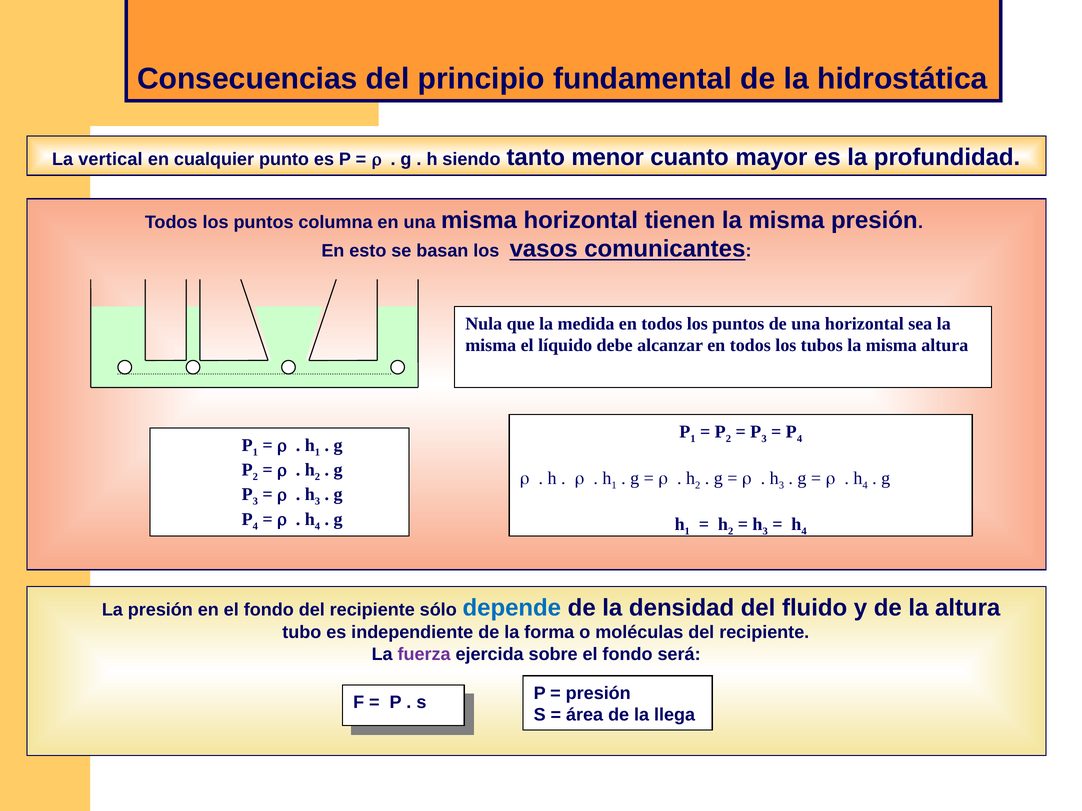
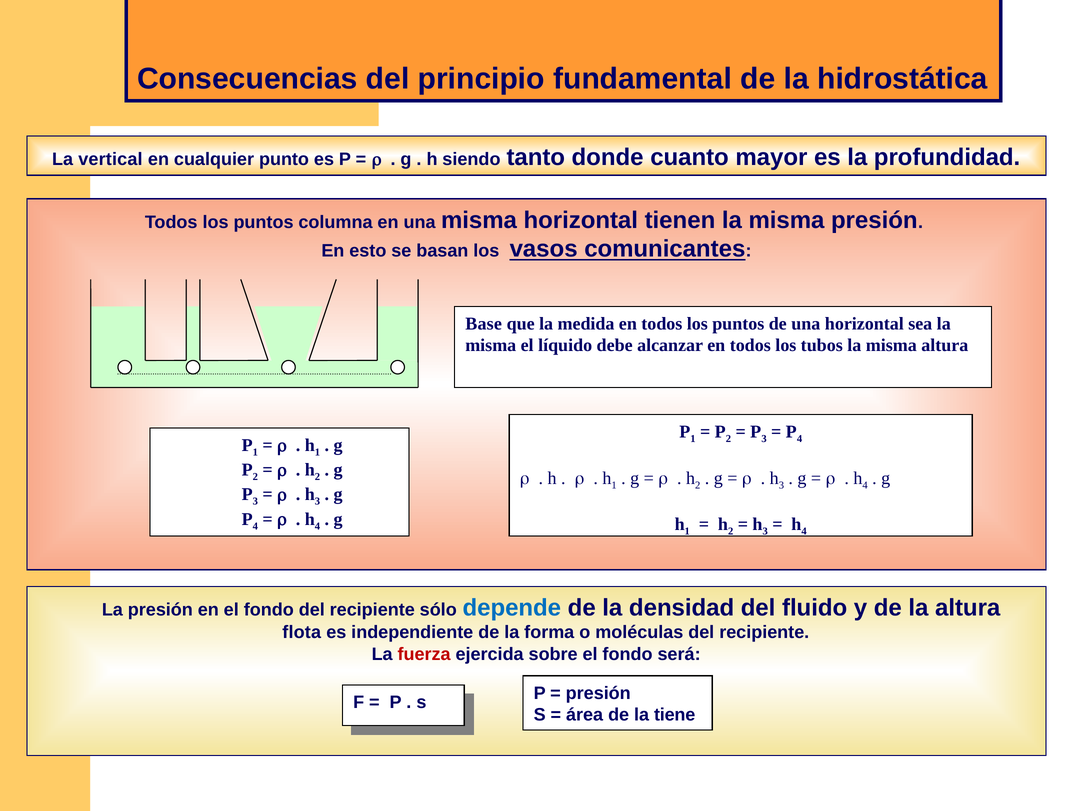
menor: menor -> donde (608, 157)
Nula: Nula -> Base (484, 324)
tubo: tubo -> flota (302, 633)
fuerza colour: purple -> red (424, 654)
llega: llega -> tiene (675, 715)
